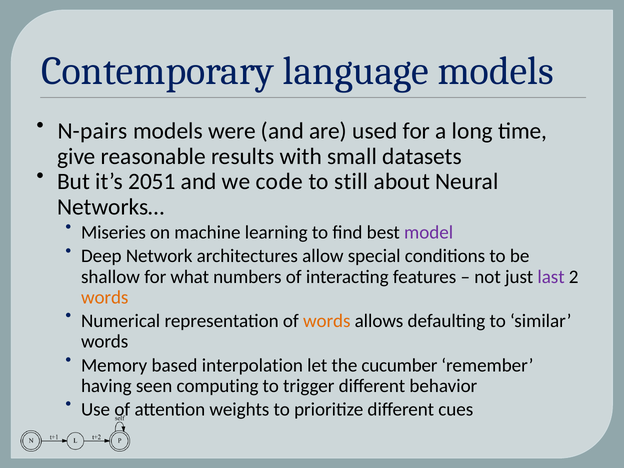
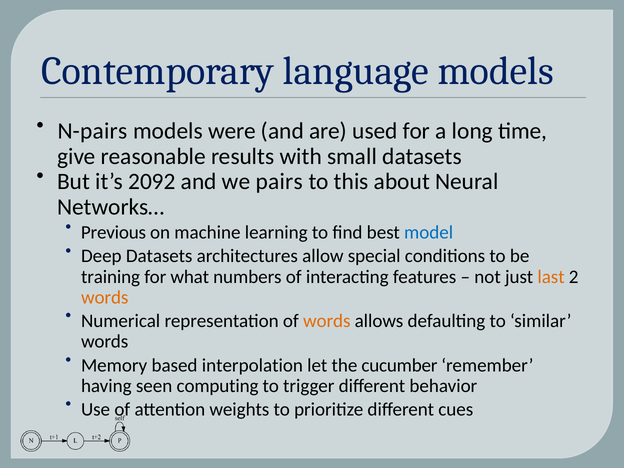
2051: 2051 -> 2092 (152, 182)
code: code -> pairs (279, 182)
still: still -> this (351, 182)
Miseries: Miseries -> Previous (113, 232)
model colour: purple -> blue (429, 232)
Deep Network: Network -> Datasets (159, 256)
shallow: shallow -> training (111, 277)
last colour: purple -> orange (551, 277)
